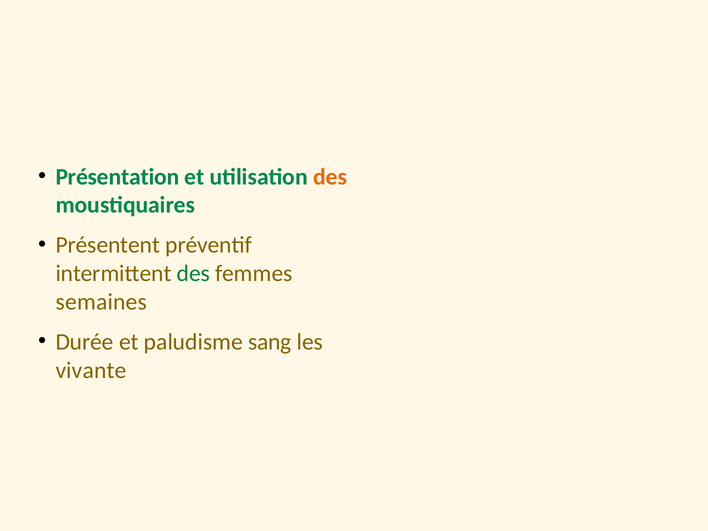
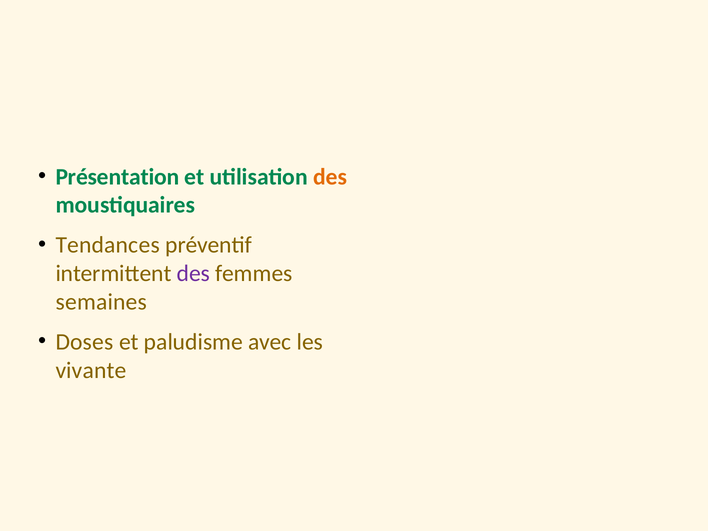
Présentent: Présentent -> Tendances (108, 245)
des colour: green -> purple (194, 273)
Durée: Durée -> Doses (84, 342)
sang: sang -> avec (270, 342)
